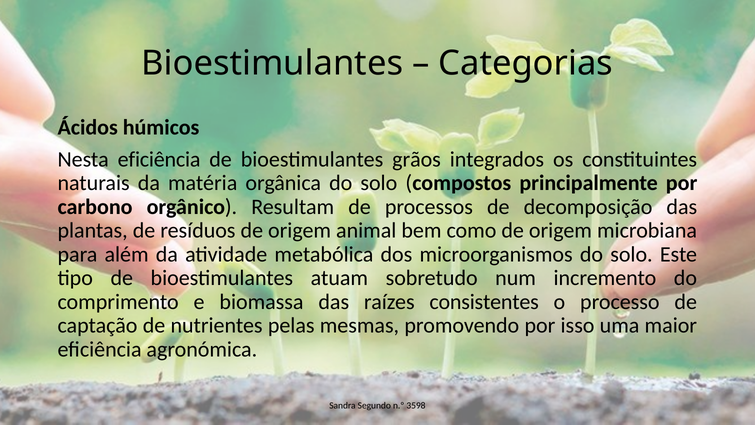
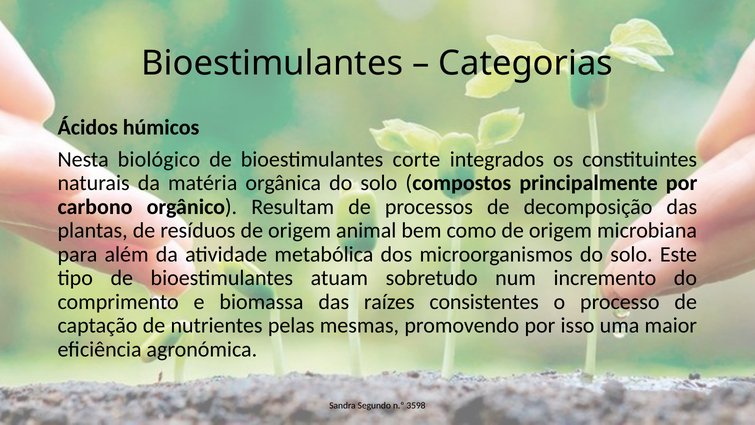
Nesta eficiência: eficiência -> biológico (159, 159)
grãos: grãos -> corte (416, 159)
